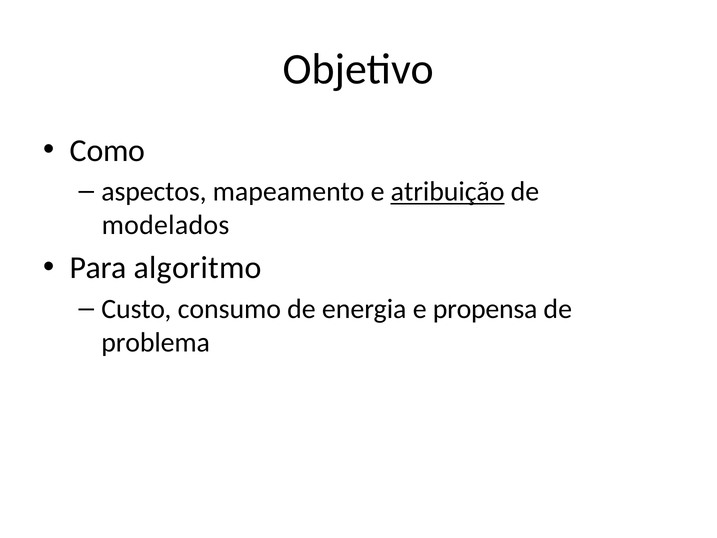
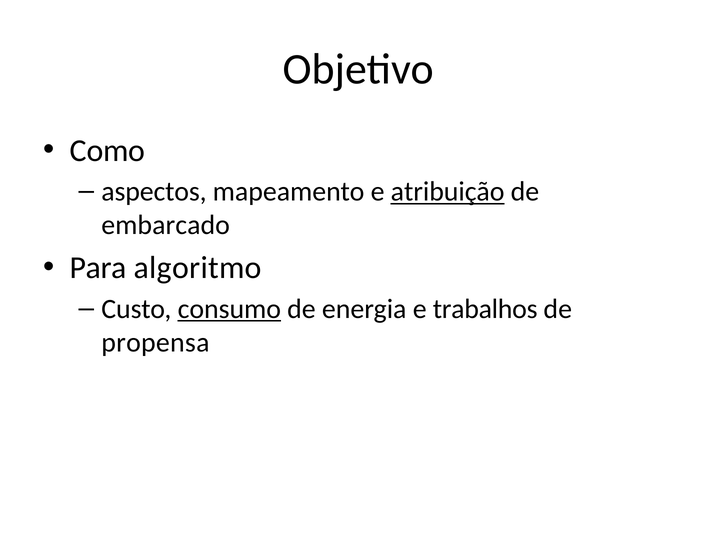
modelados: modelados -> embarcado (166, 225)
consumo underline: none -> present (229, 309)
propensa: propensa -> trabalhos (485, 309)
problema: problema -> propensa (155, 342)
